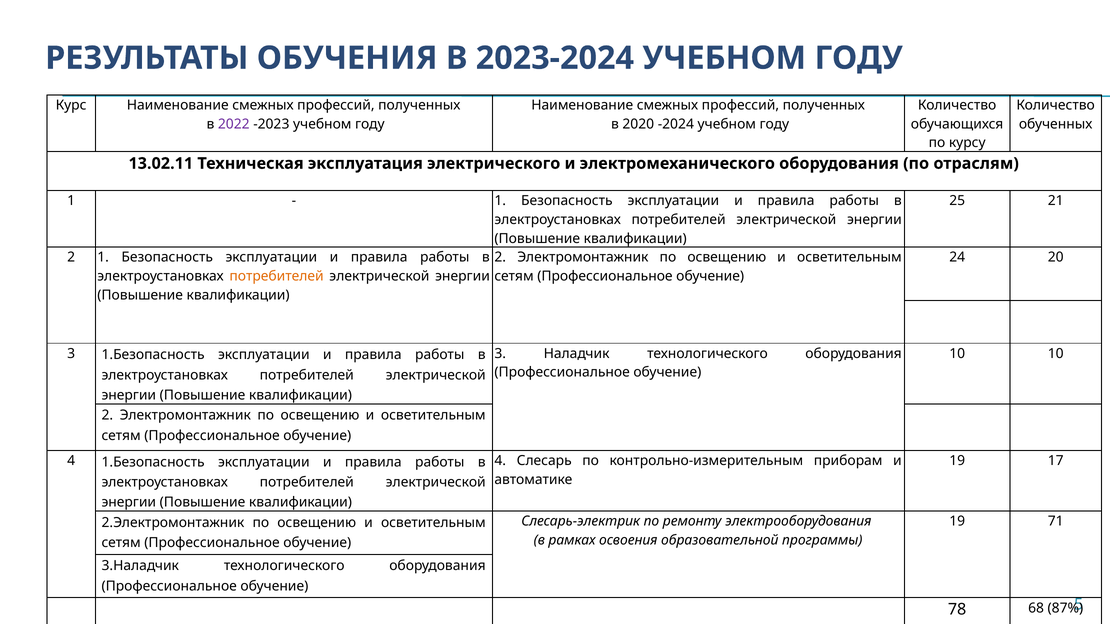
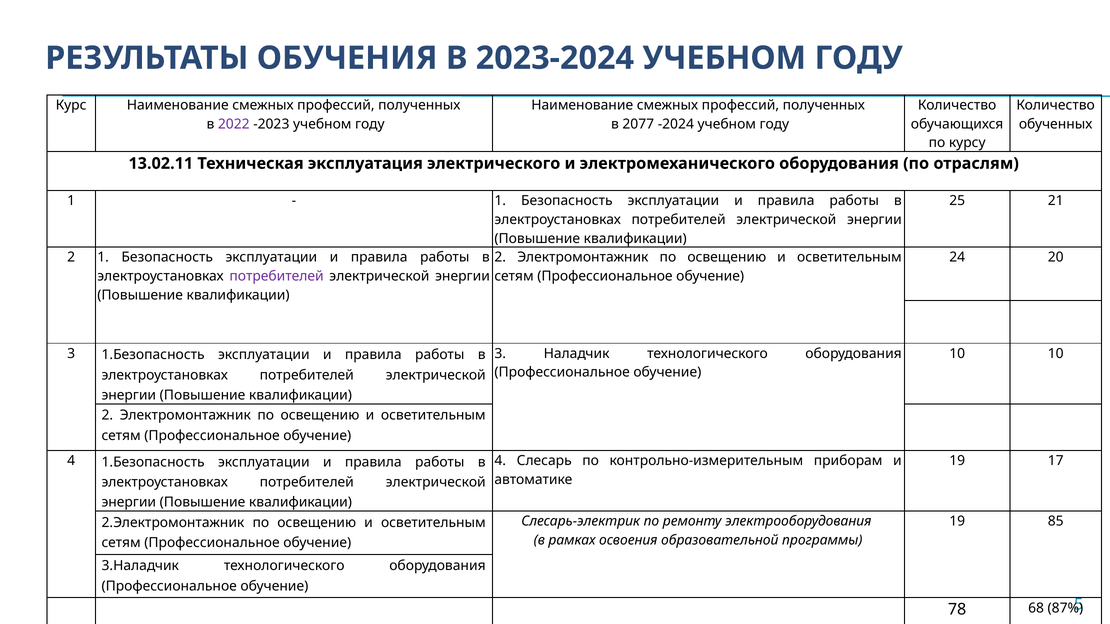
2020: 2020 -> 2077 (638, 124)
потребителей colour: orange -> purple (277, 276)
71: 71 -> 85 (1056, 522)
